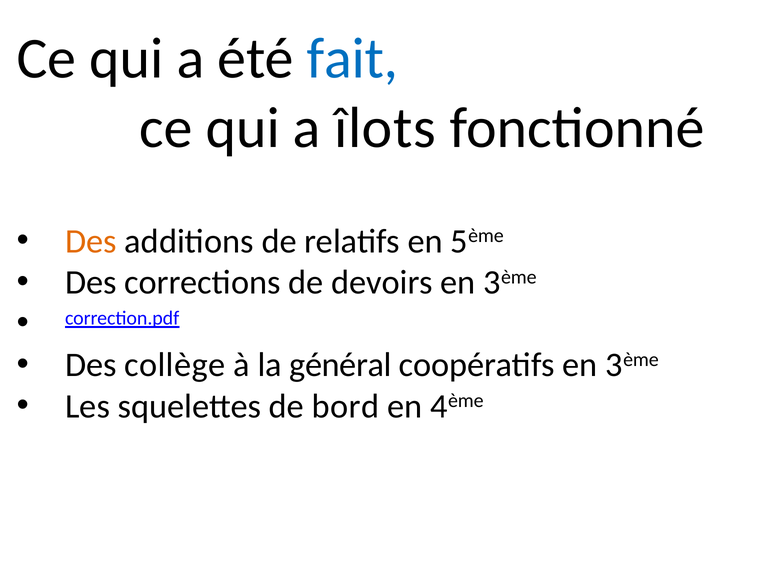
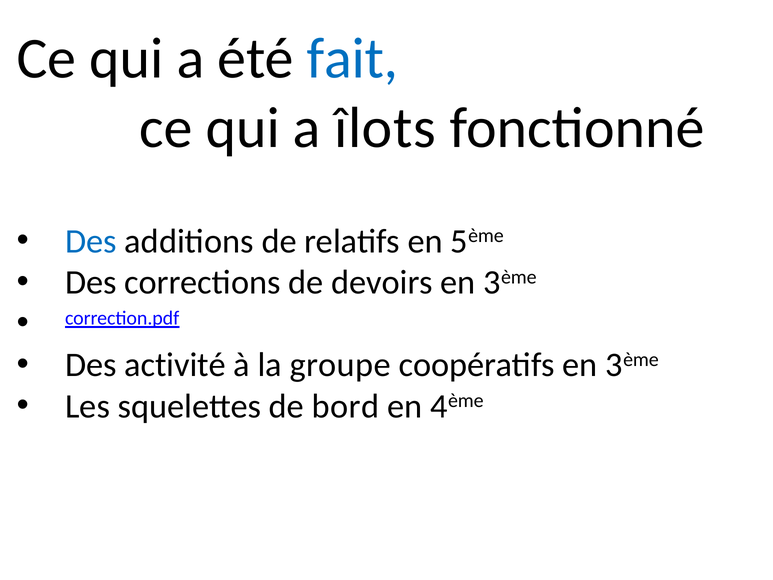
Des colour: orange -> blue (91, 241)
collège: collège -> activité (175, 365)
général: général -> groupe (340, 365)
